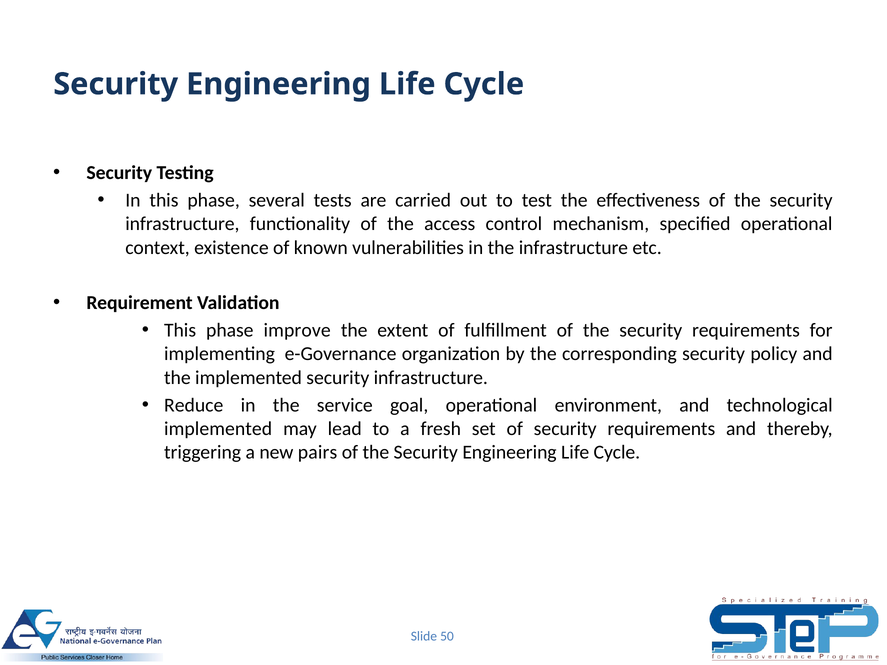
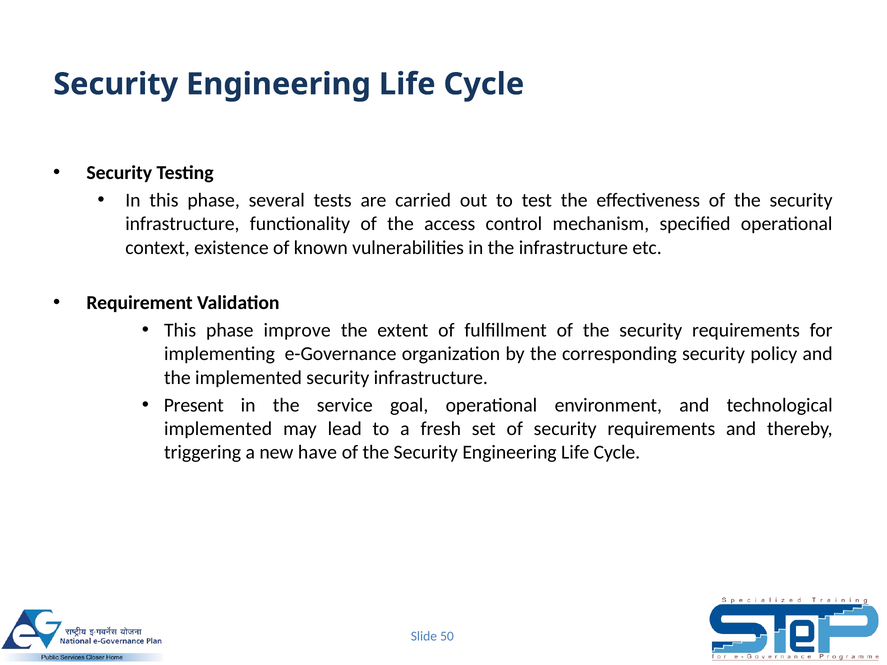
Reduce: Reduce -> Present (194, 405)
pairs: pairs -> have (318, 453)
